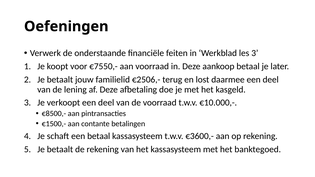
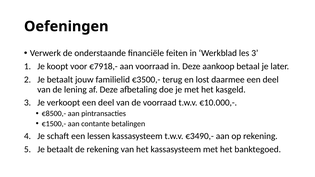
€7550,-: €7550,- -> €7918,- (103, 66)
€2506,-: €2506,- -> €3500,- (146, 80)
een betaal: betaal -> lessen (99, 136)
€3600,-: €3600,- -> €3490,- (200, 136)
